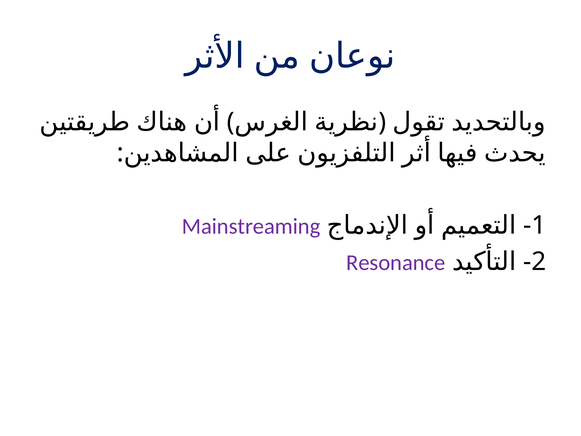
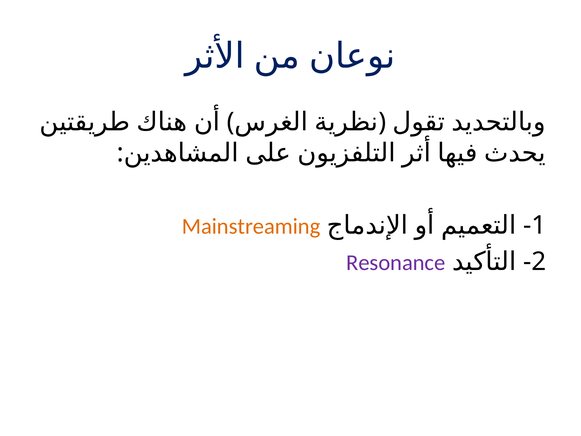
Mainstreaming colour: purple -> orange (251, 226)
